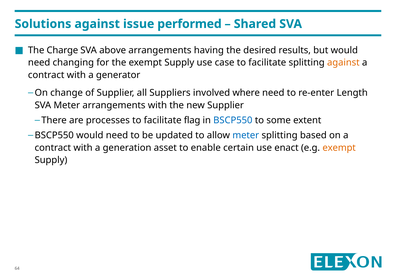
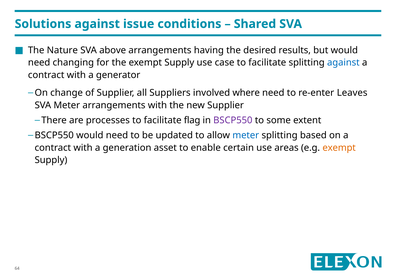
performed: performed -> conditions (189, 24)
Charge: Charge -> Nature (62, 50)
against colour: orange -> blue (343, 63)
Length: Length -> Leaves (352, 93)
BSCP550 colour: blue -> purple (233, 120)
enact: enact -> areas (287, 148)
